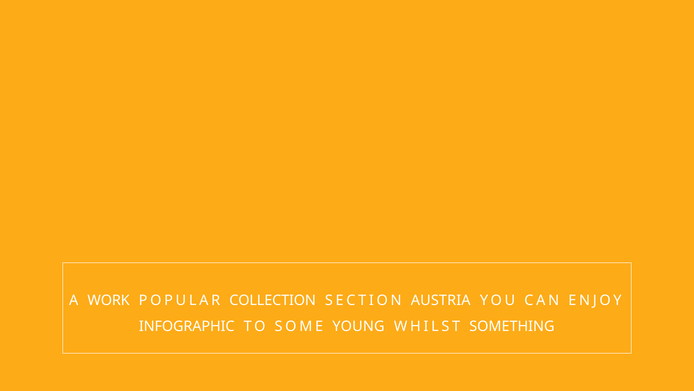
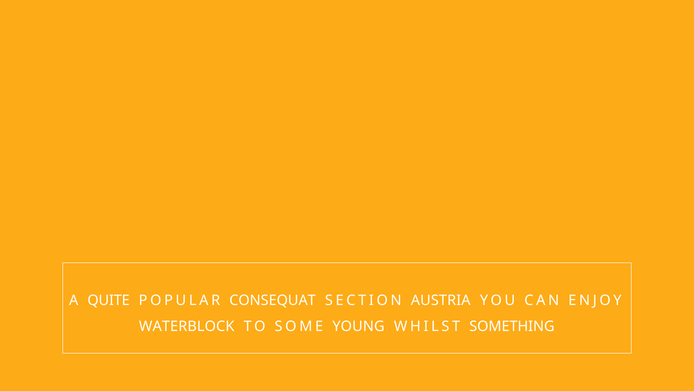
WORK: WORK -> QUITE (109, 300)
COLLECTION: COLLECTION -> CONSEQUAT (273, 300)
INFOGRAPHIC: INFOGRAPHIC -> WATERBLOCK (187, 326)
